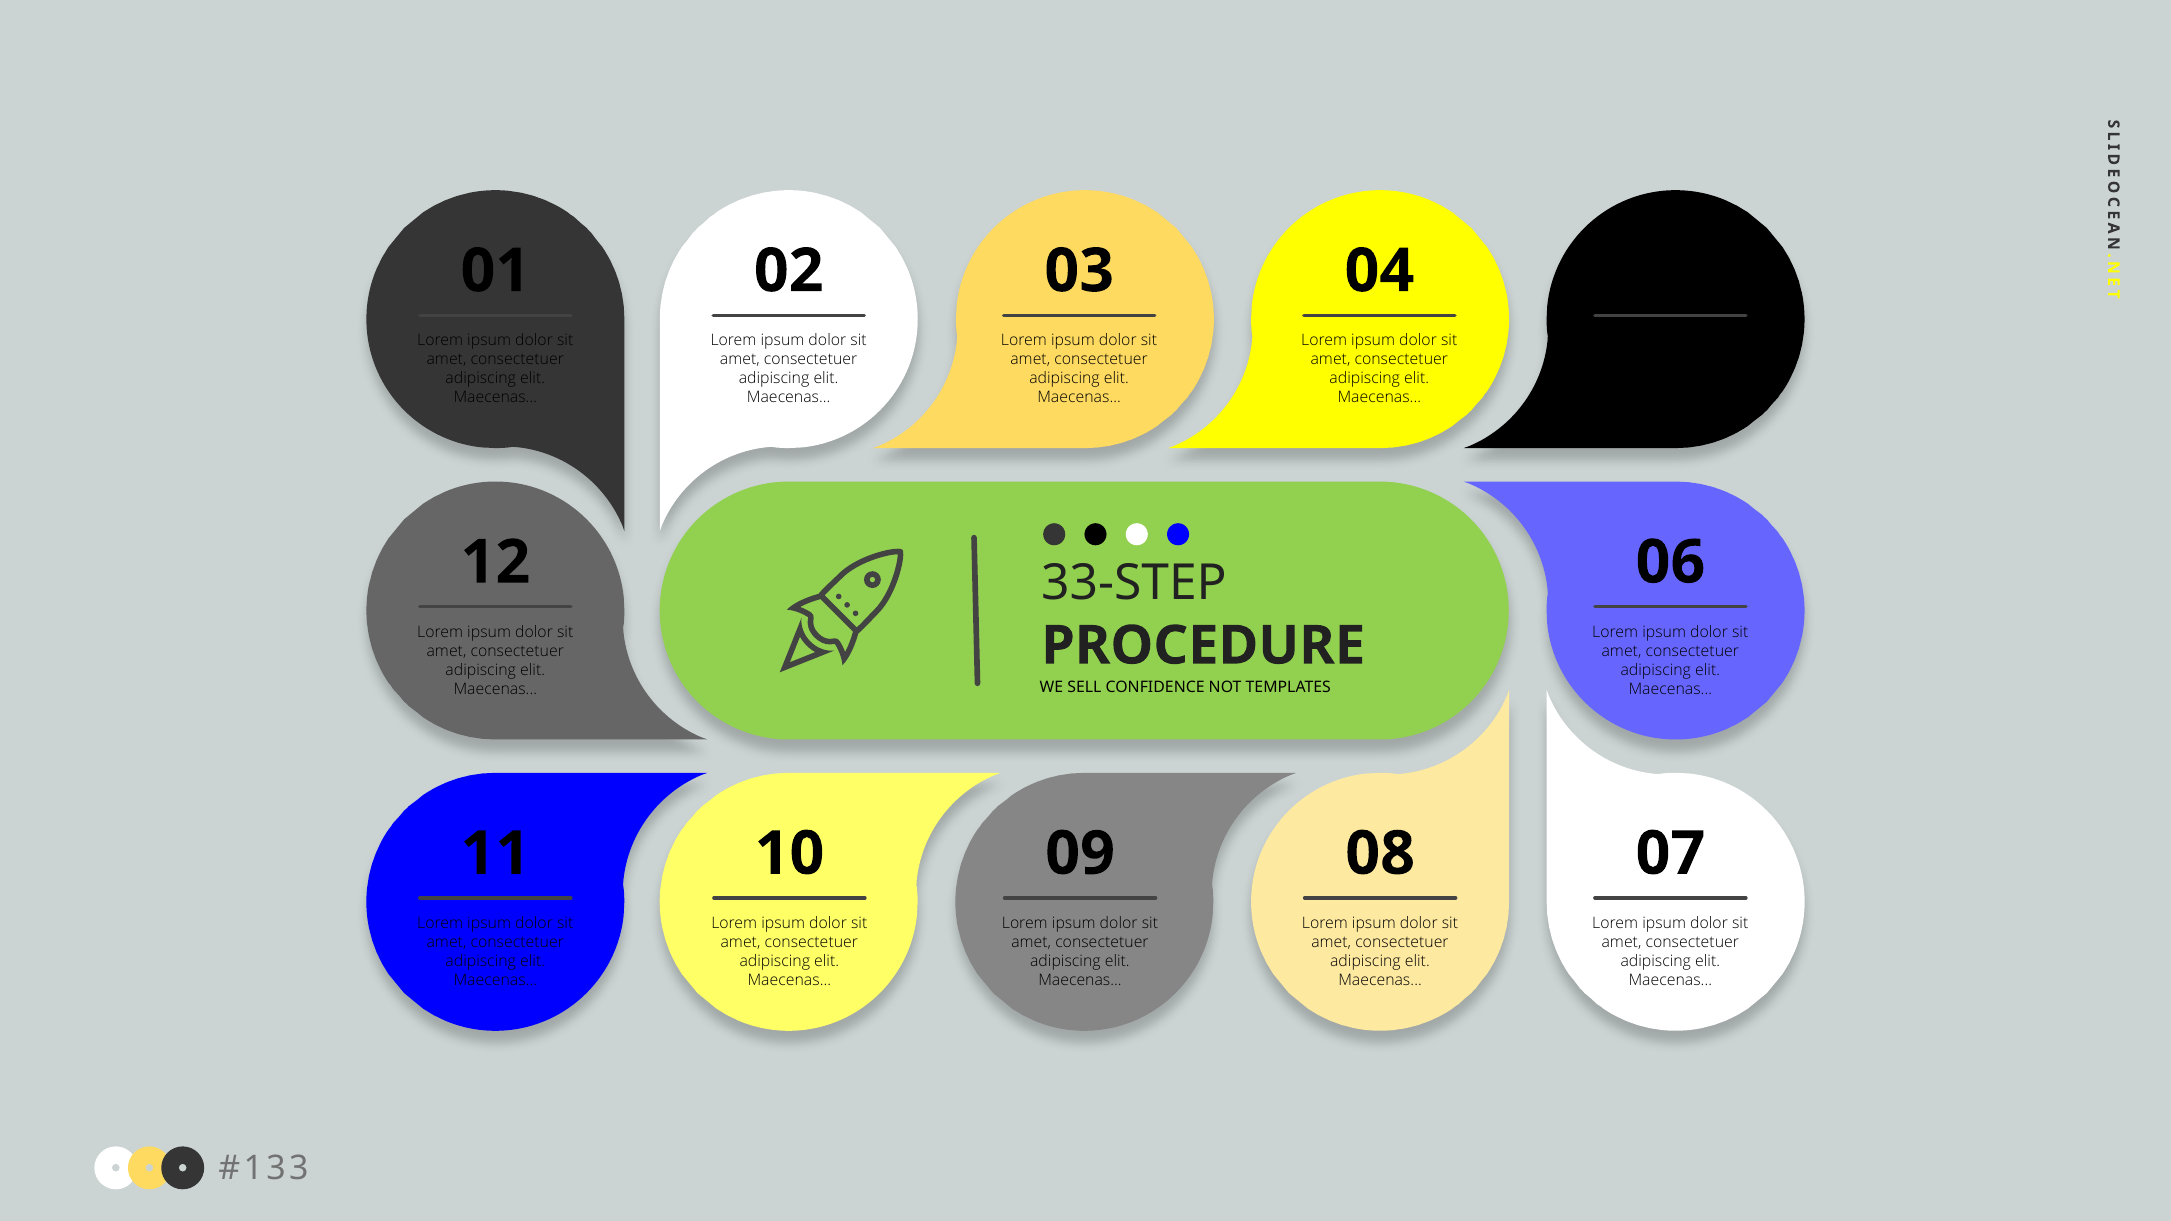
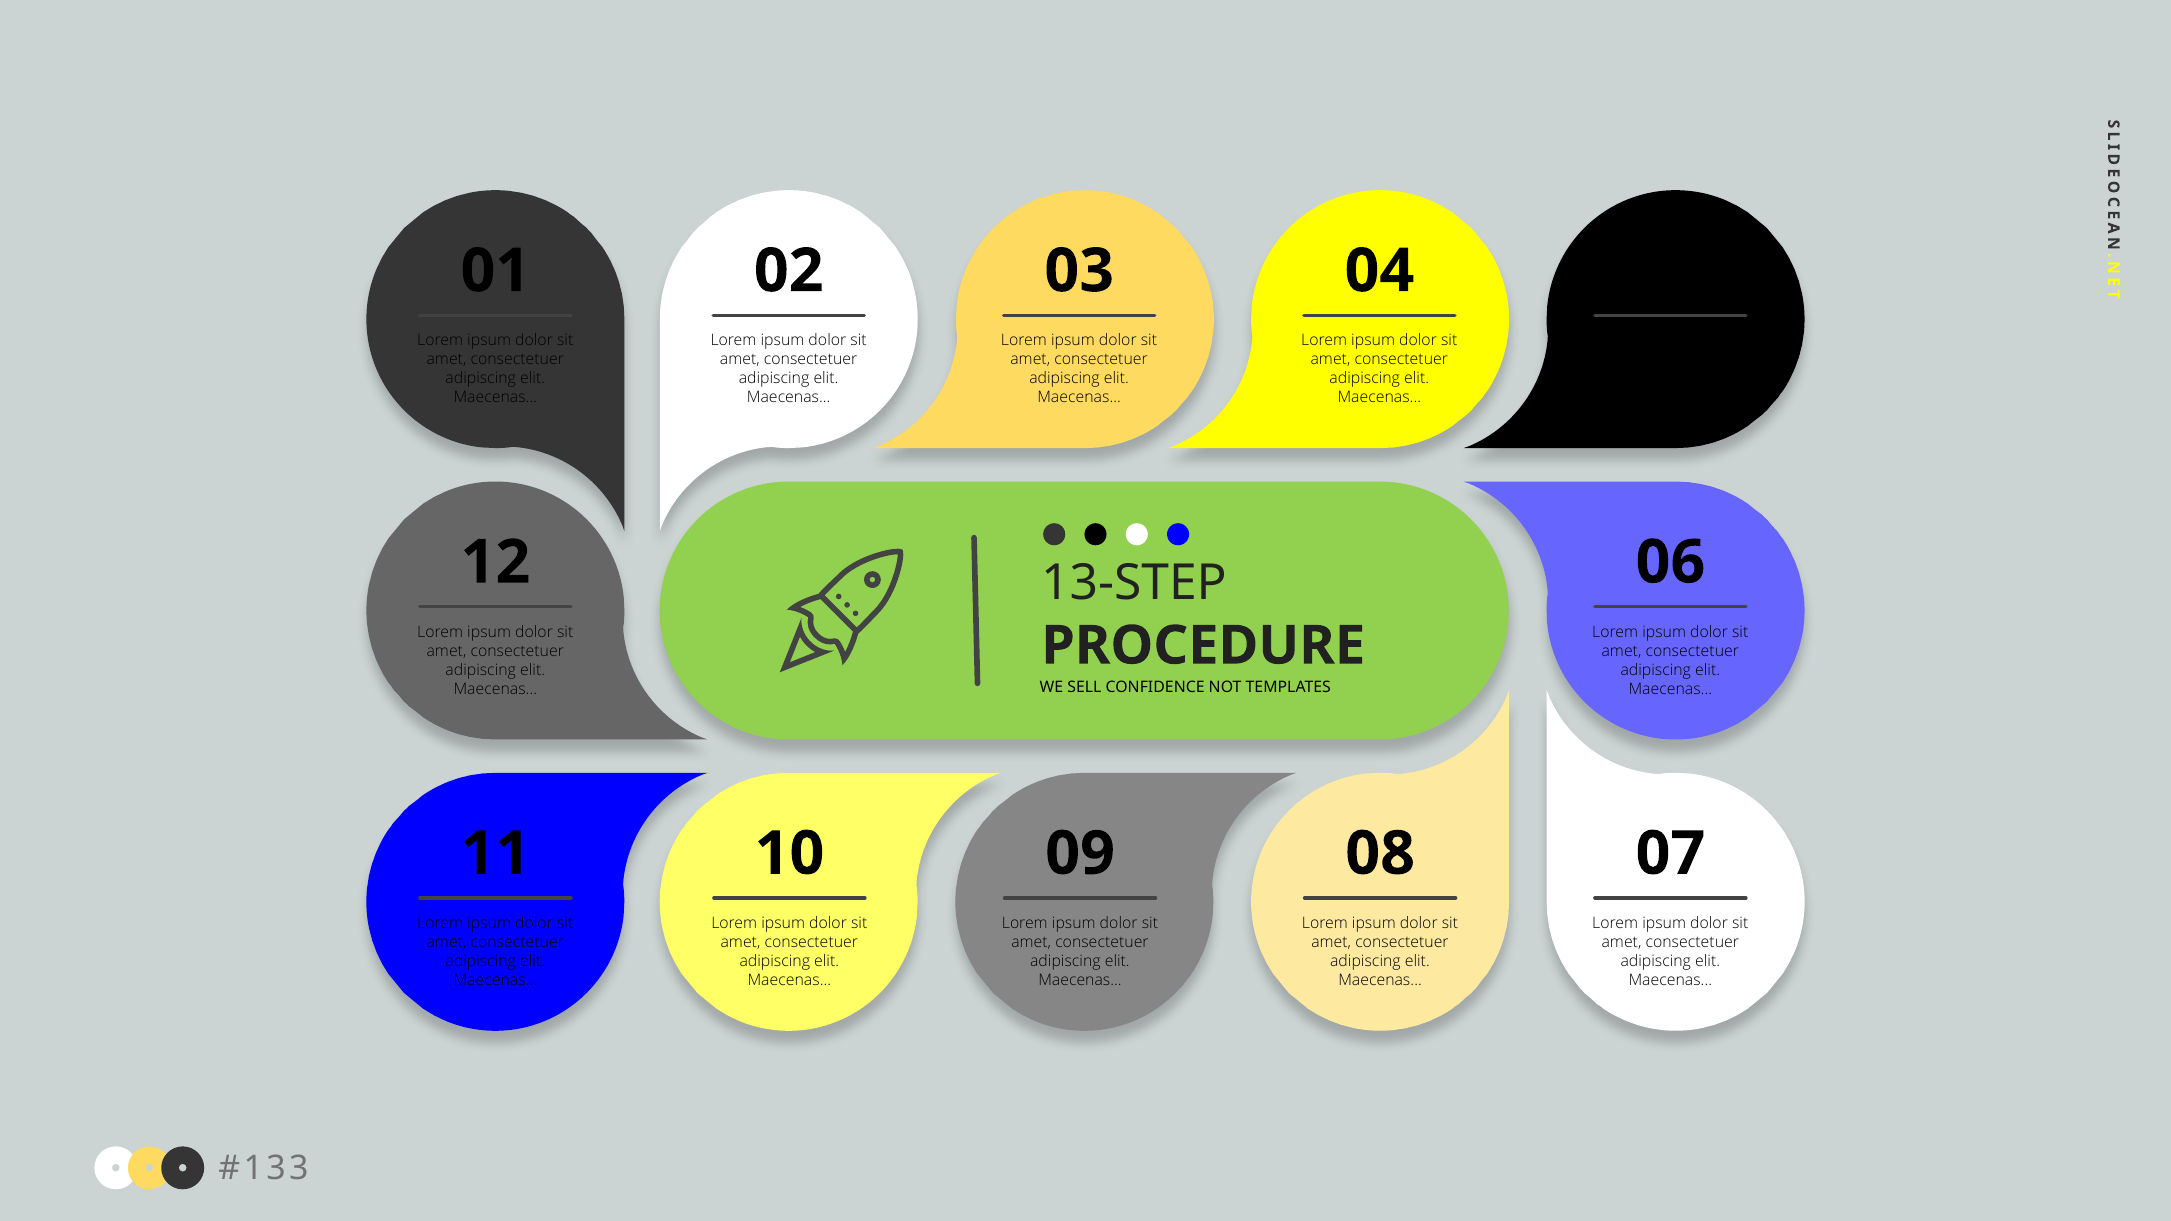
33-STEP: 33-STEP -> 13-STEP (1134, 583)
